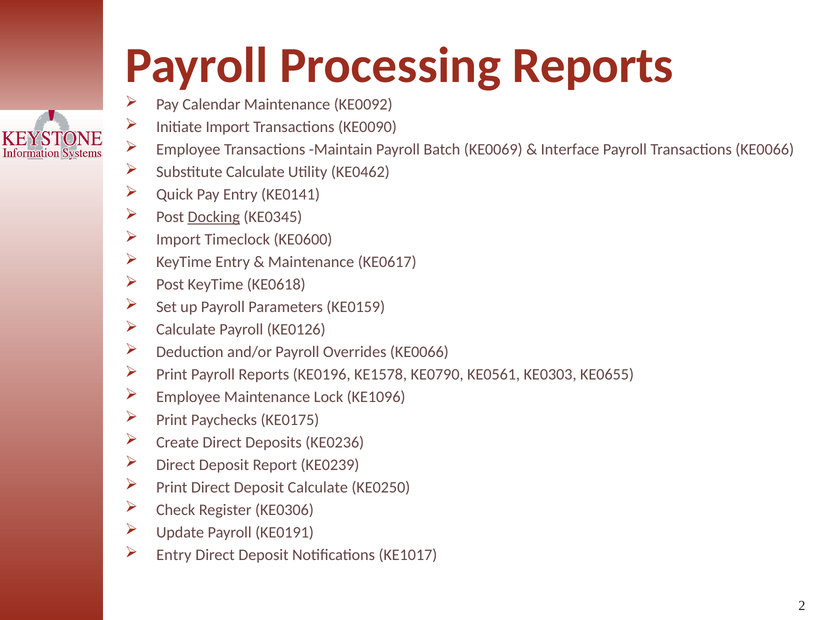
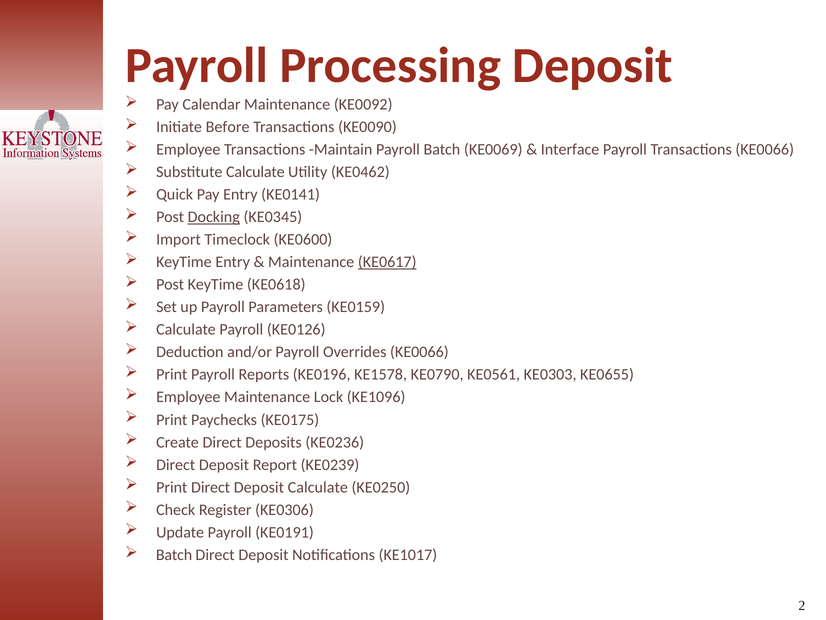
Processing Reports: Reports -> Deposit (593, 65)
Initiate Import: Import -> Before (228, 127)
KE0617 underline: none -> present (387, 262)
Entry: Entry -> Batch (174, 554)
